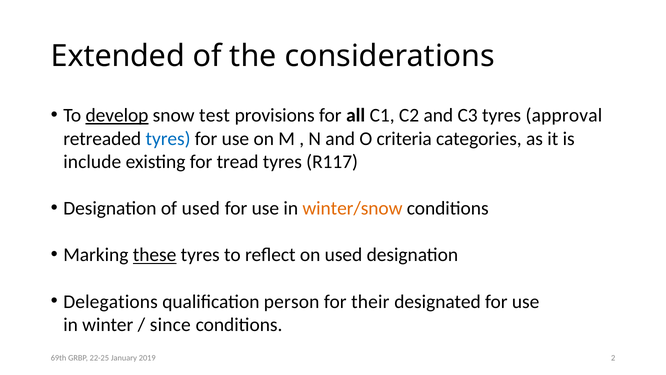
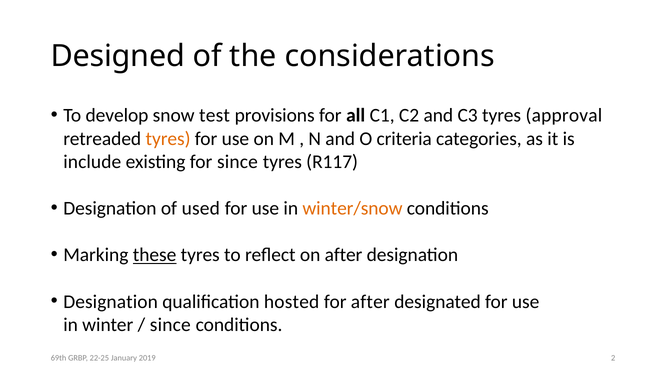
Extended: Extended -> Designed (118, 56)
develop underline: present -> none (117, 115)
tyres colour: blue -> orange (168, 138)
for tread: tread -> since (237, 162)
on used: used -> after (344, 255)
Delegations: Delegations -> Designation (111, 301)
person: person -> hosted (292, 301)
for their: their -> after (370, 301)
